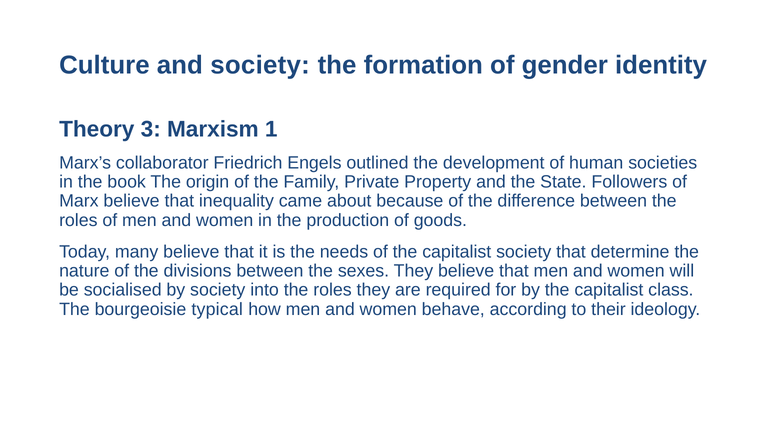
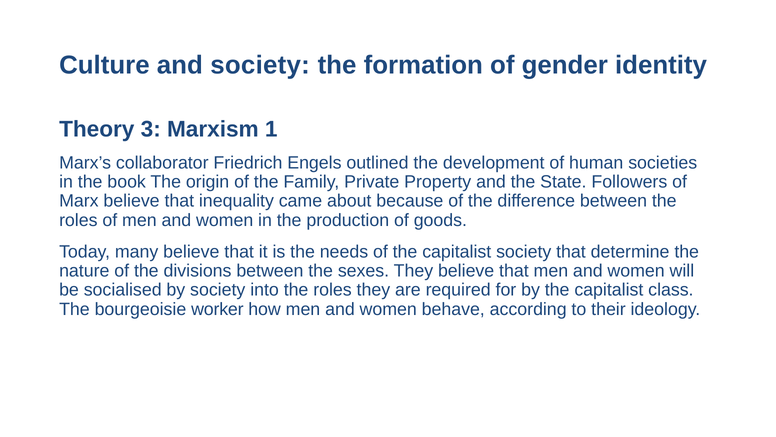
typical: typical -> worker (217, 309)
